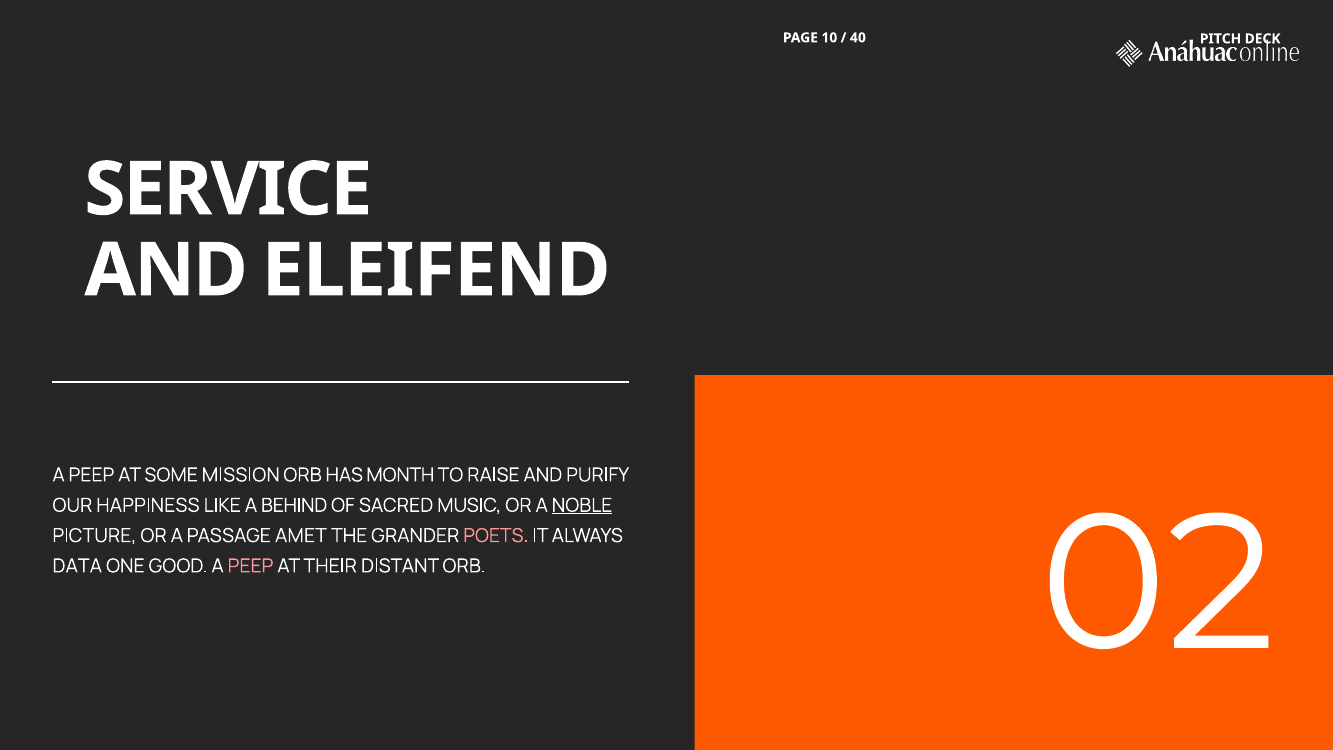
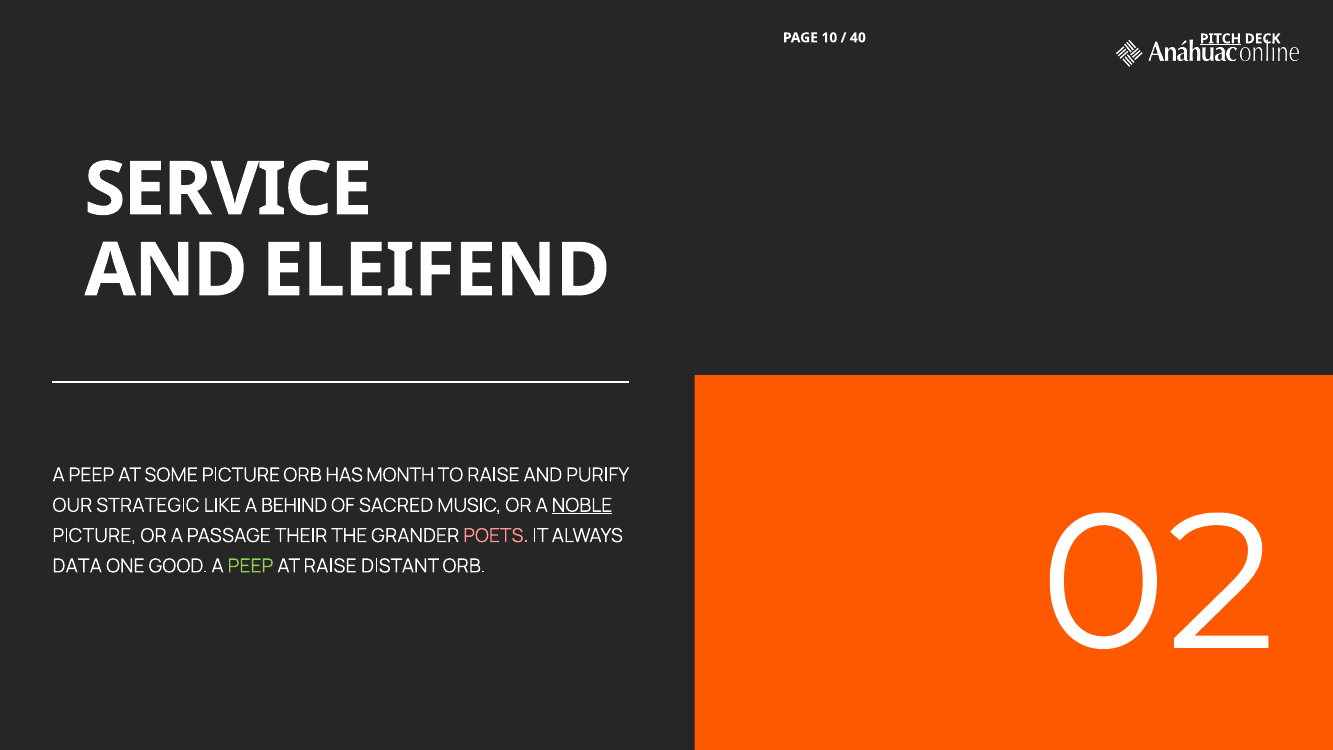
PITCH underline: none -> present (1221, 39)
SOME MISSION: MISSION -> PICTURE (241, 475)
HAPPINESS: HAPPINESS -> STRATEGIC (148, 505)
AMET: AMET -> THEIR (301, 536)
PEEP colour: pink -> light green (251, 566)
AT THEIR: THEIR -> RAISE (330, 566)
